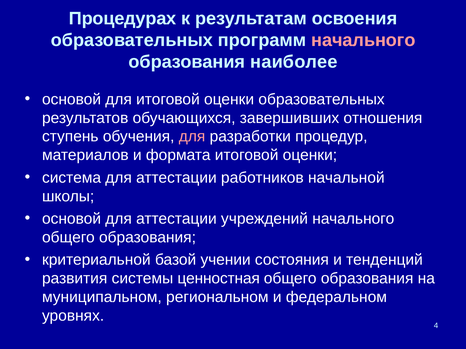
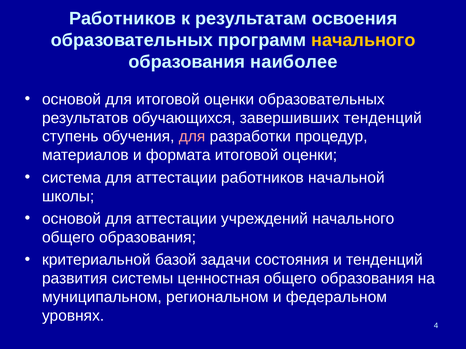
Процедурах: Процедурах -> Работников (123, 18)
начального colour: pink -> yellow (363, 40)
завершивших отношения: отношения -> тенденций (383, 118)
учении: учении -> задачи (226, 260)
